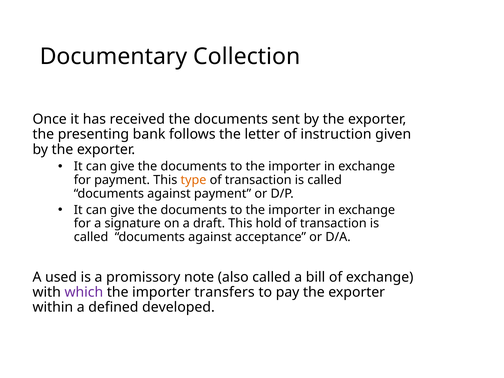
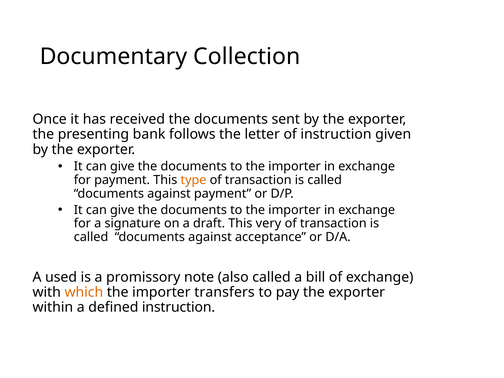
hold: hold -> very (268, 223)
which colour: purple -> orange (84, 292)
defined developed: developed -> instruction (179, 307)
